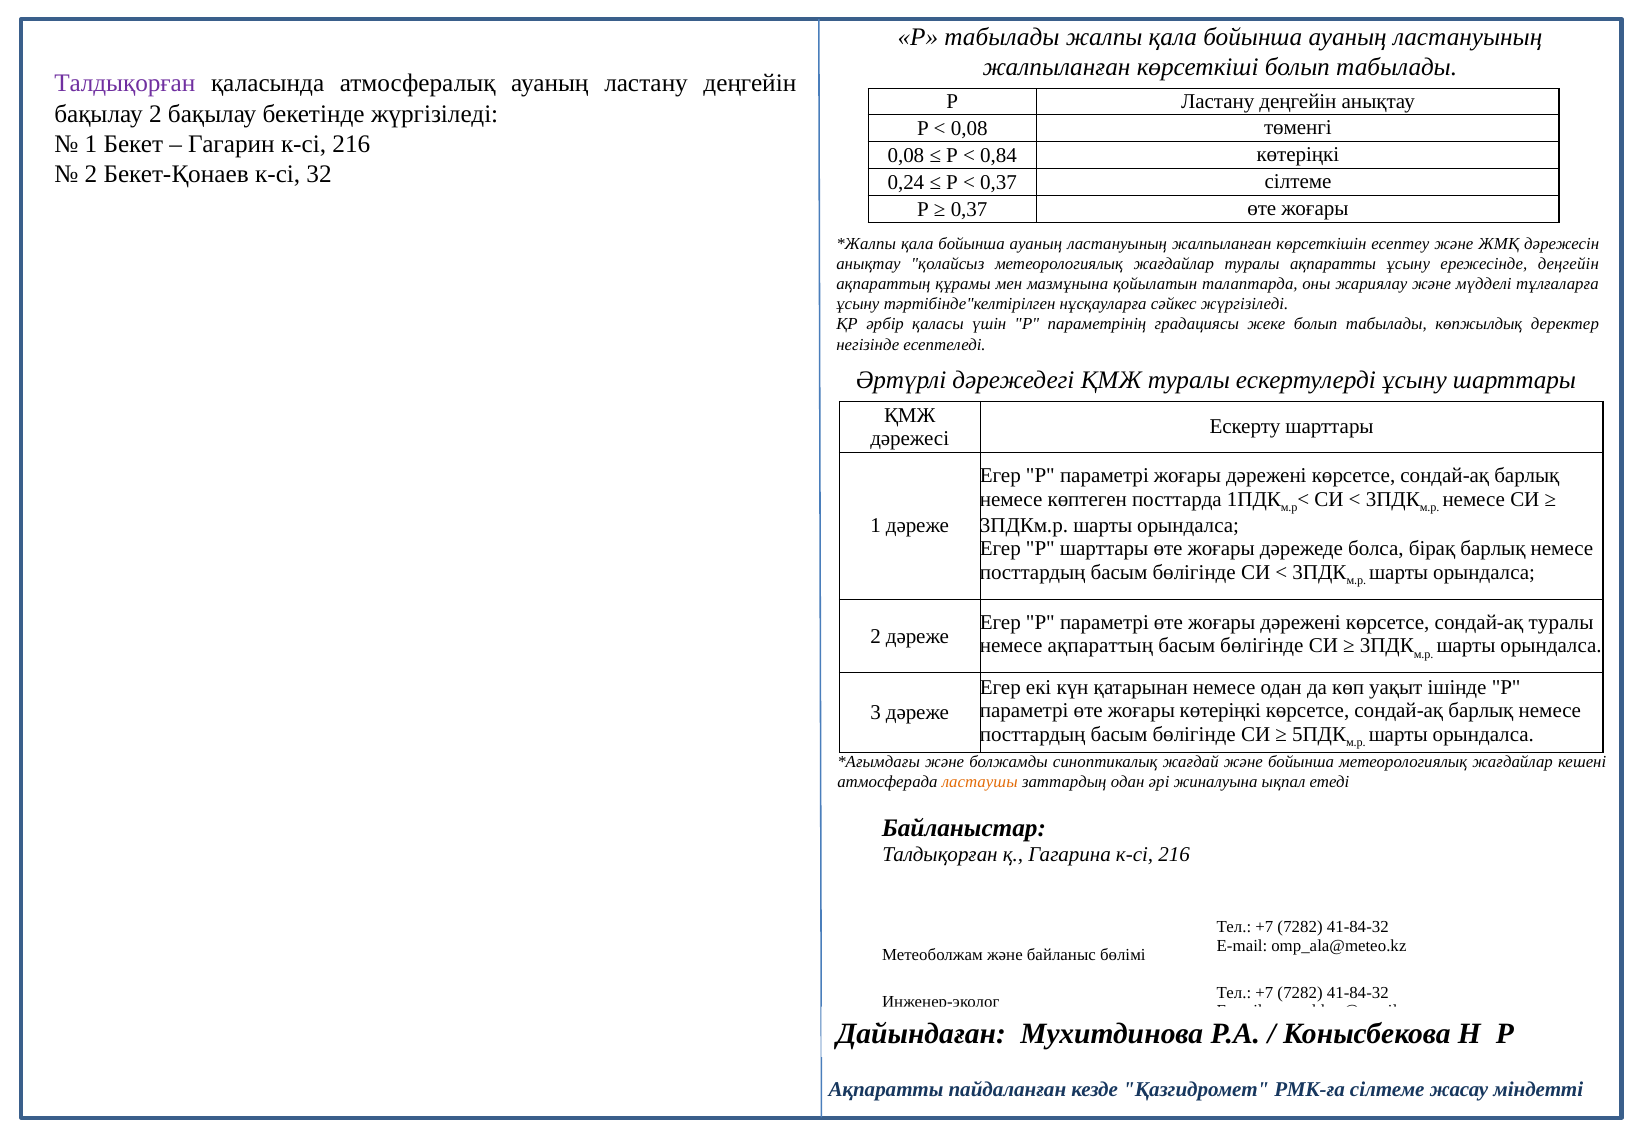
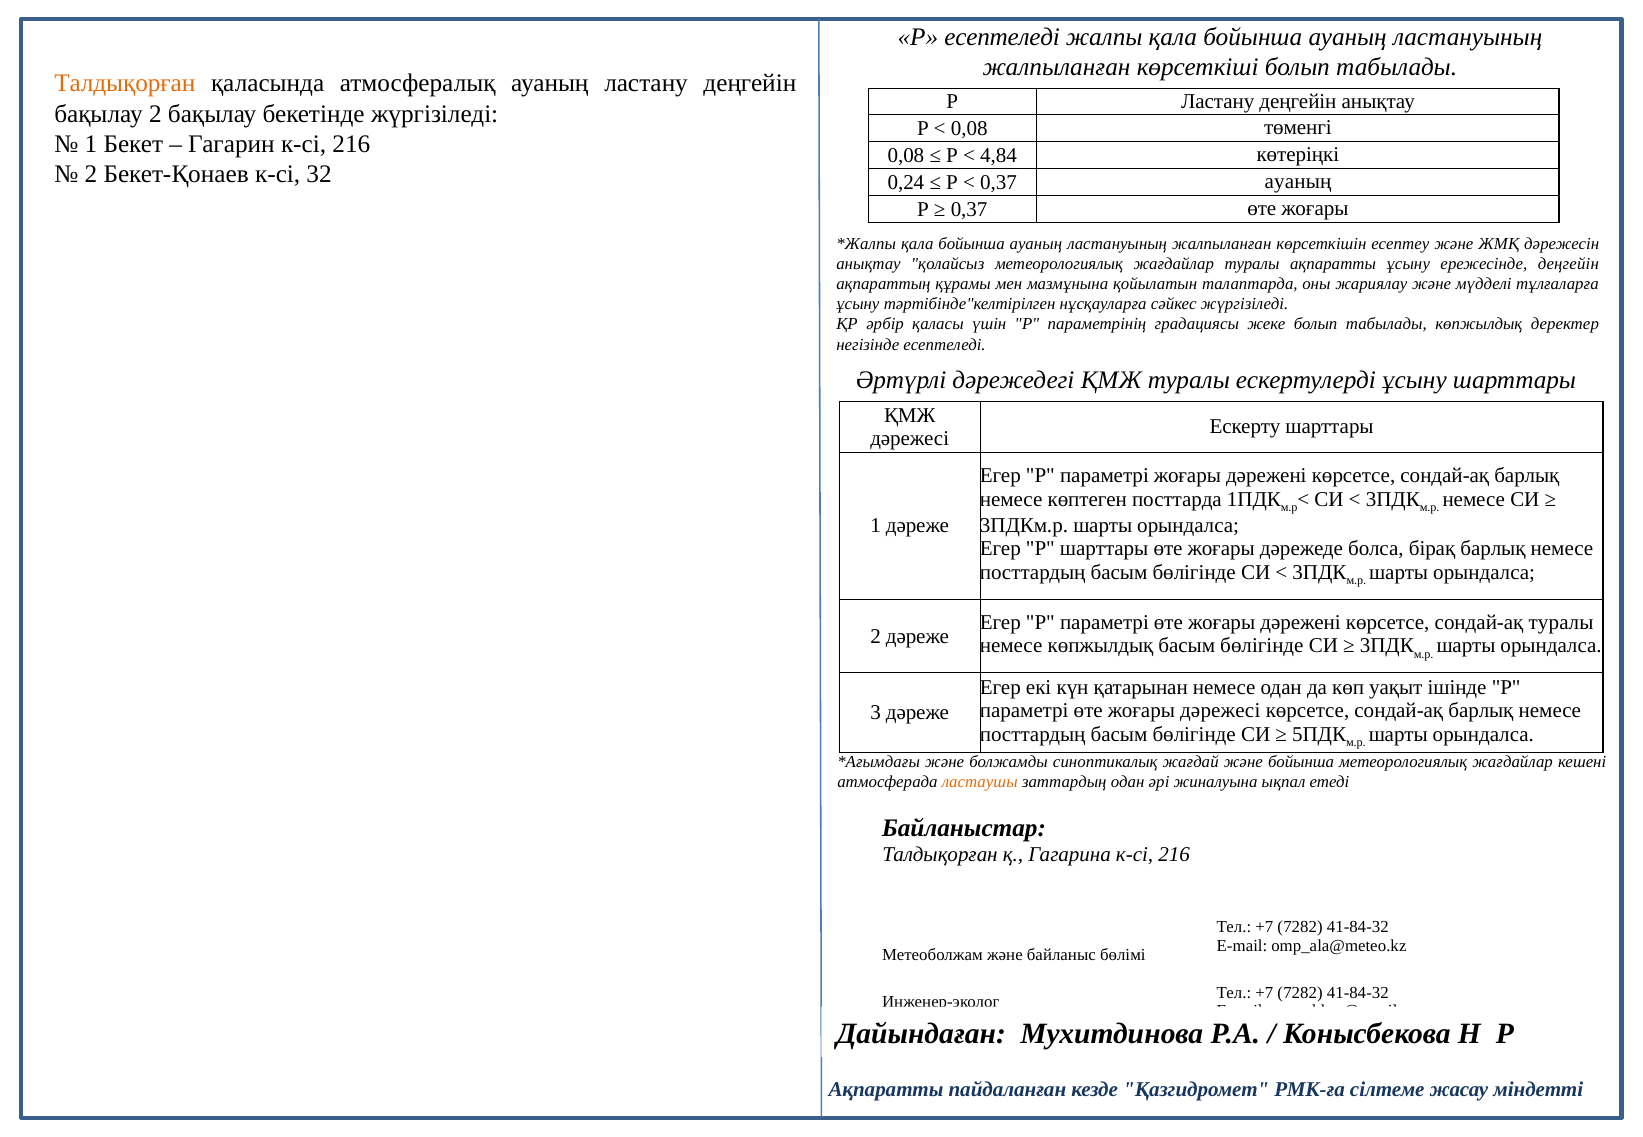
Р табылады: табылады -> есептеледі (1002, 37)
Талдықорған colour: purple -> orange (125, 84)
0,84: 0,84 -> 4,84 (998, 156)
0,37 сілтеме: сілтеме -> ауаның (1298, 182)
немесе ақпараттың: ақпараттың -> көпжылдық (1101, 646)
жоғары көтеріңкі: көтеріңкі -> дәрежесі (1220, 711)
